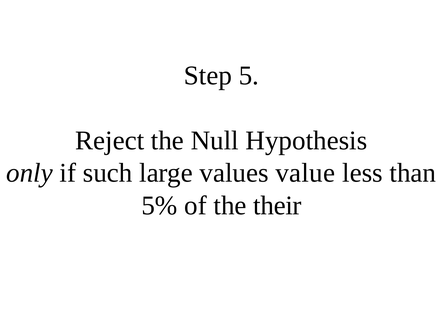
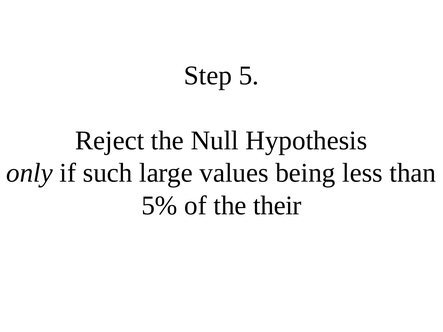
value: value -> being (305, 173)
